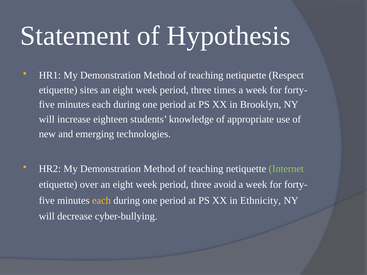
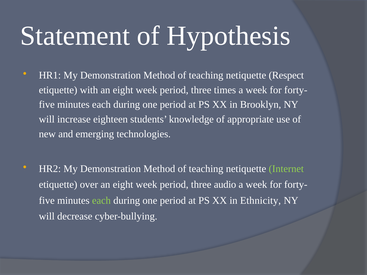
sites: sites -> with (89, 90)
avoid: avoid -> audio (225, 185)
each colour: yellow -> light green (101, 201)
